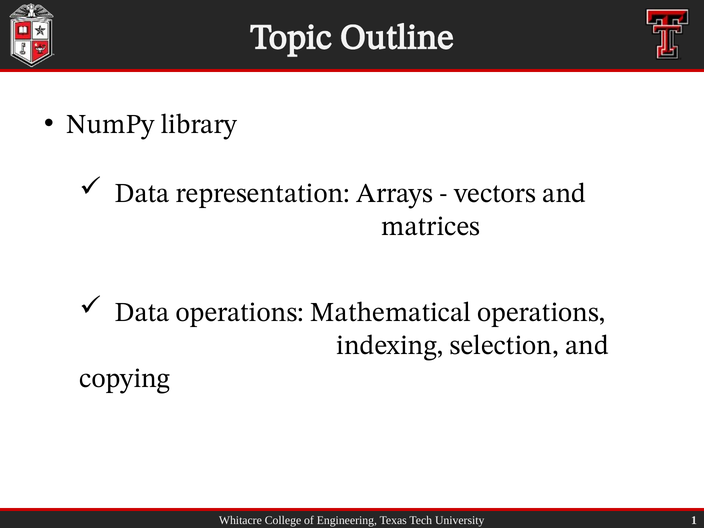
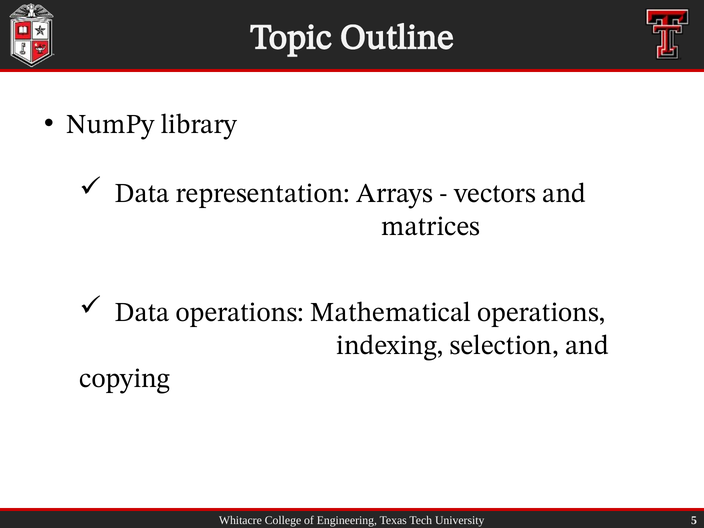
1: 1 -> 5 (694, 520)
